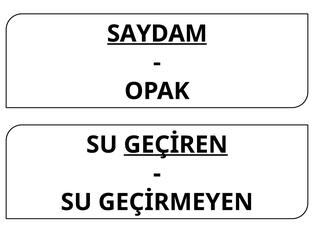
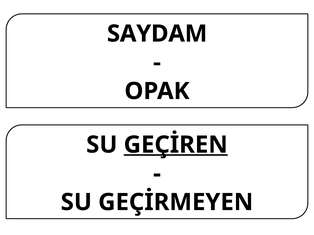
SAYDAM underline: present -> none (157, 34)
